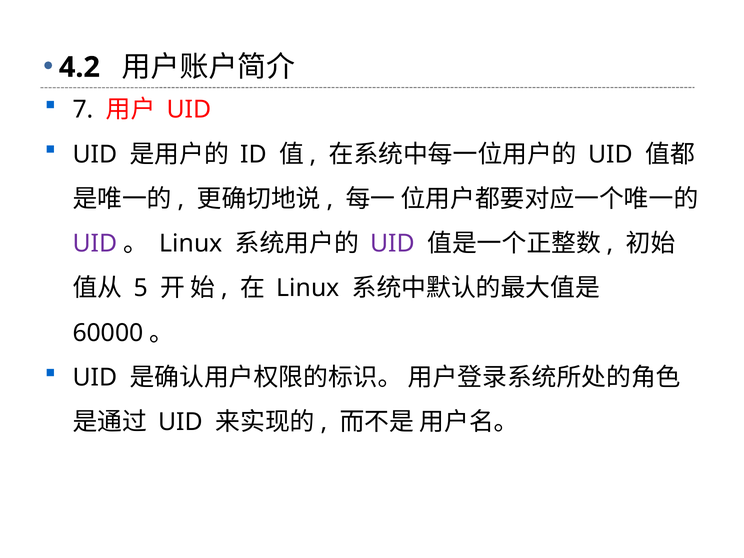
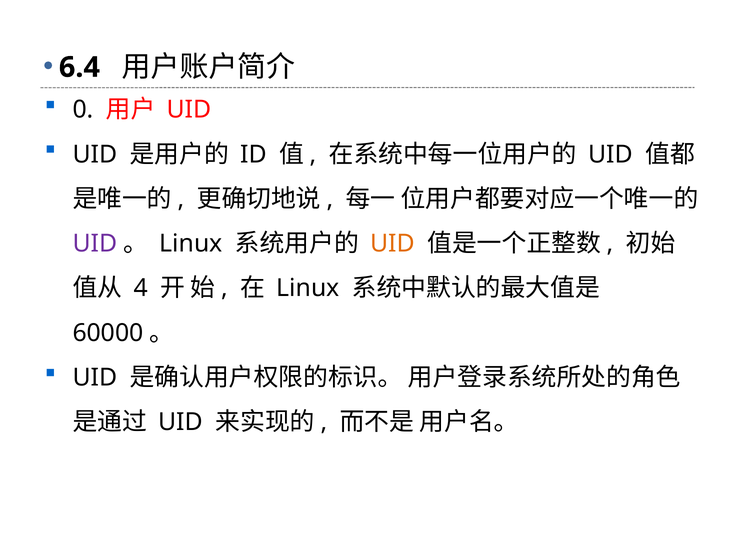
4.2: 4.2 -> 6.4 (79, 67)
7: 7 -> 0 (83, 110)
UID colour: purple -> orange (393, 244)
5: 5 -> 4 (141, 288)
